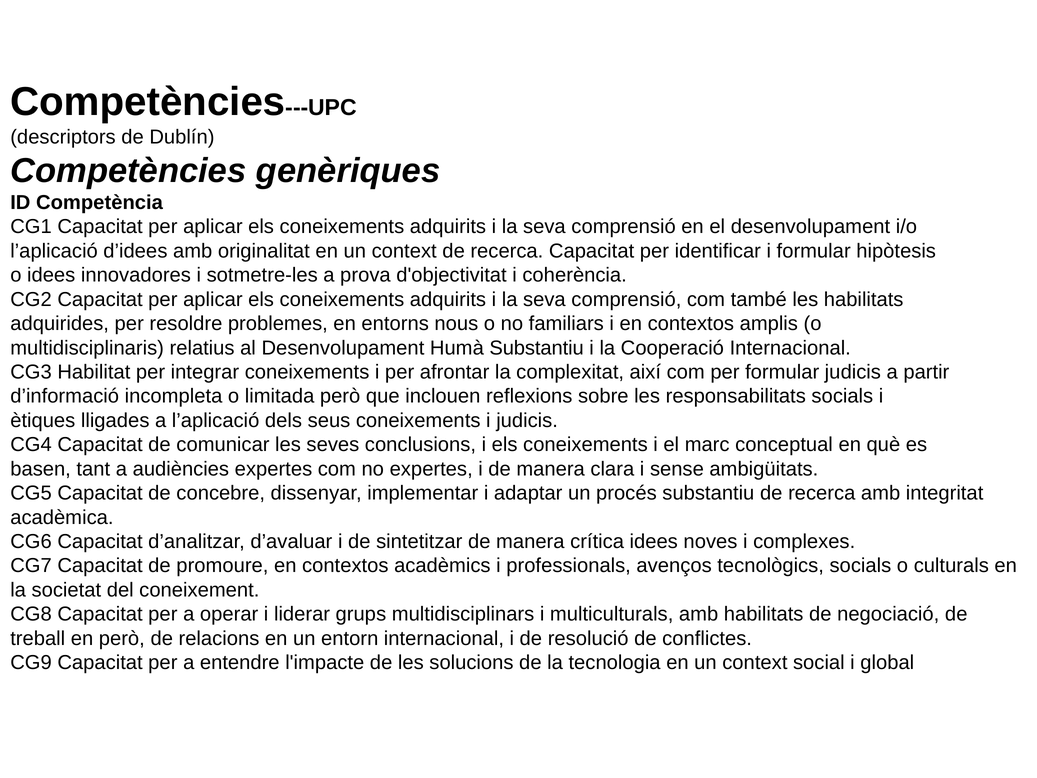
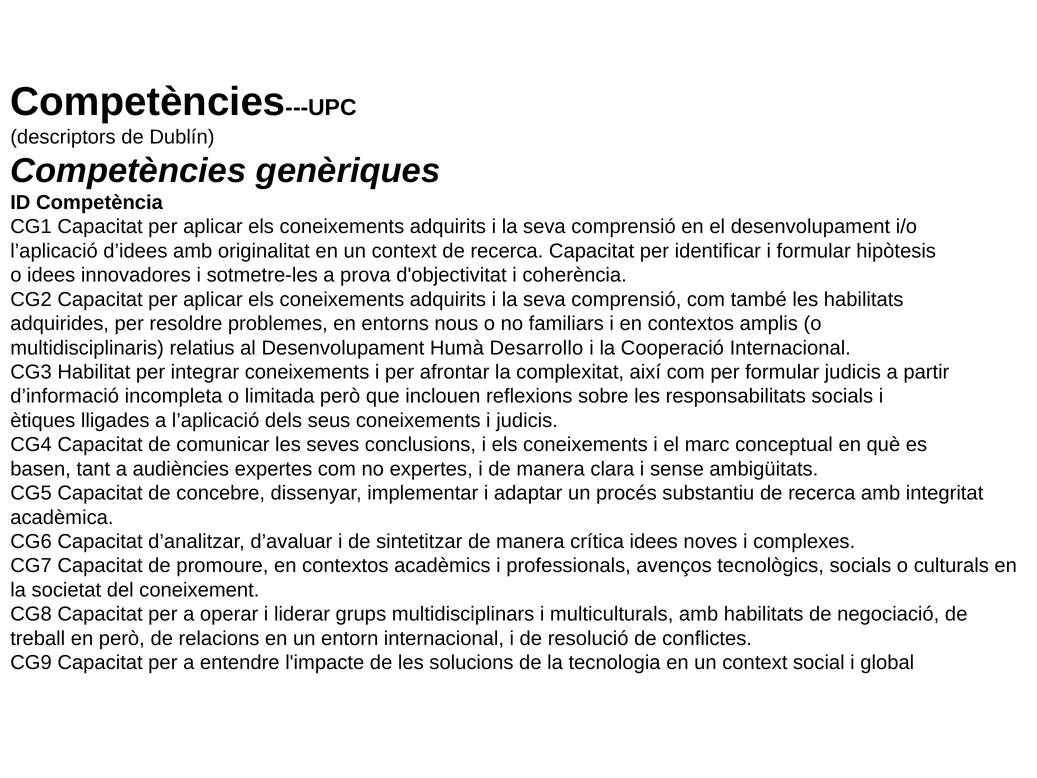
Humà Substantiu: Substantiu -> Desarrollo (536, 348)
